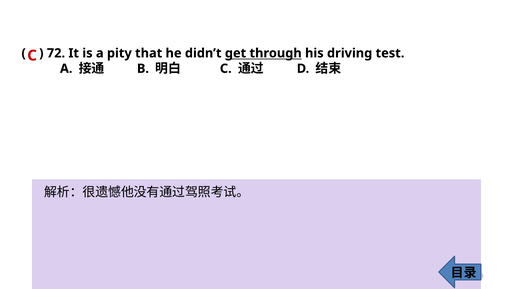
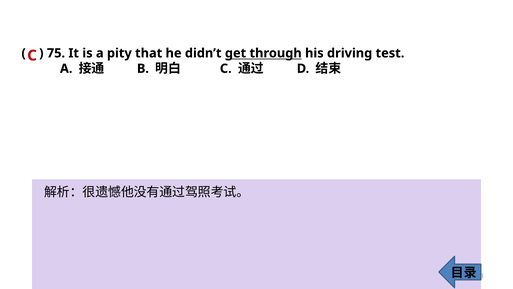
72: 72 -> 75 (56, 53)
